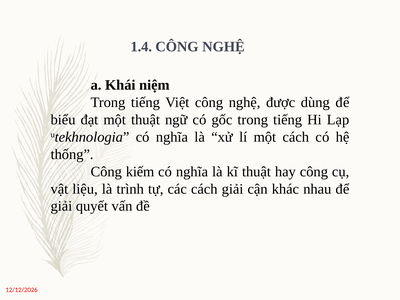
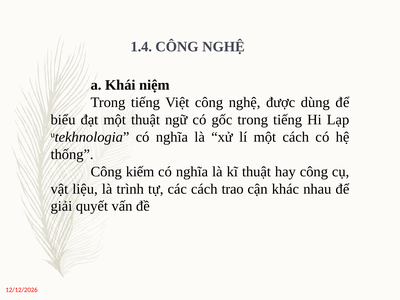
cách giải: giải -> trao (233, 189)
